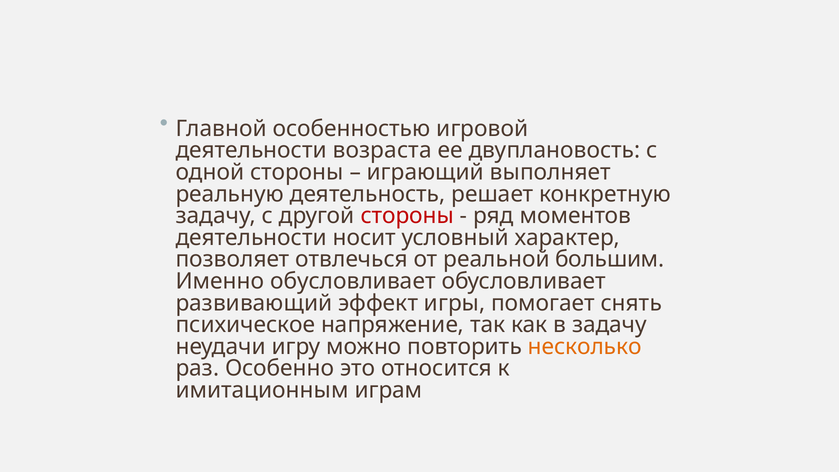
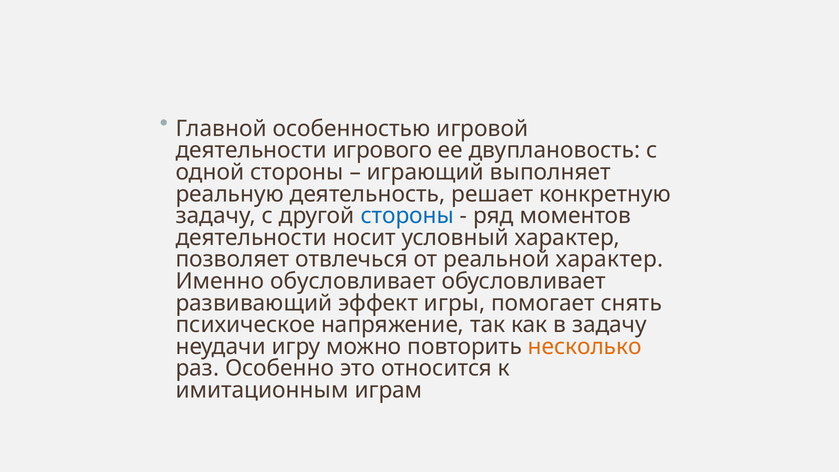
возраста: возраста -> игрового (382, 150)
стороны colour: red -> blue (407, 216)
реальной большим: большим -> характер (609, 259)
